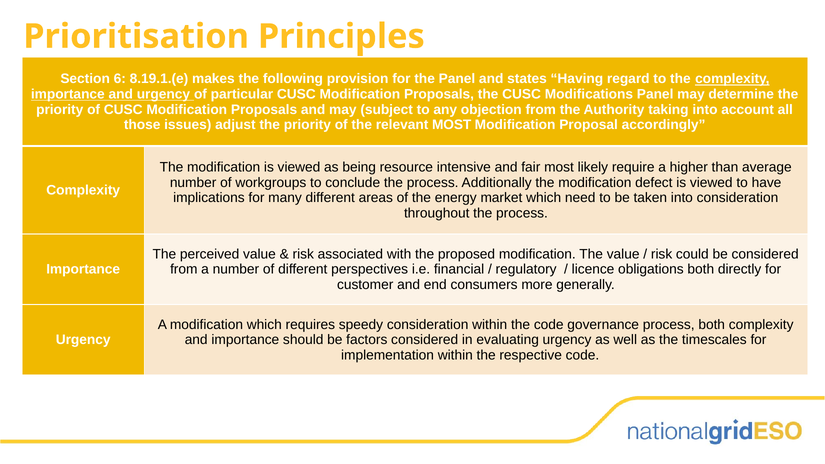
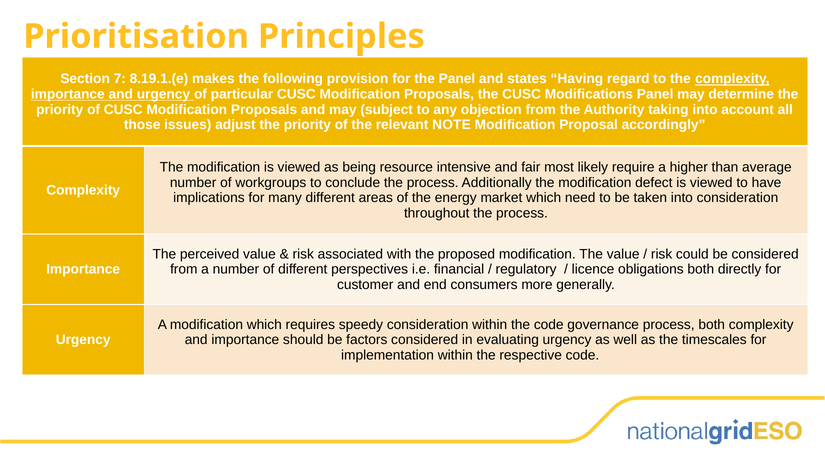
6: 6 -> 7 (120, 79)
relevant MOST: MOST -> NOTE (452, 125)
